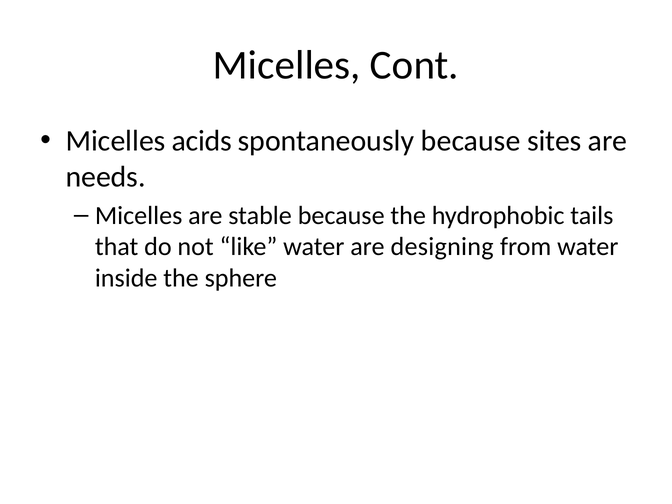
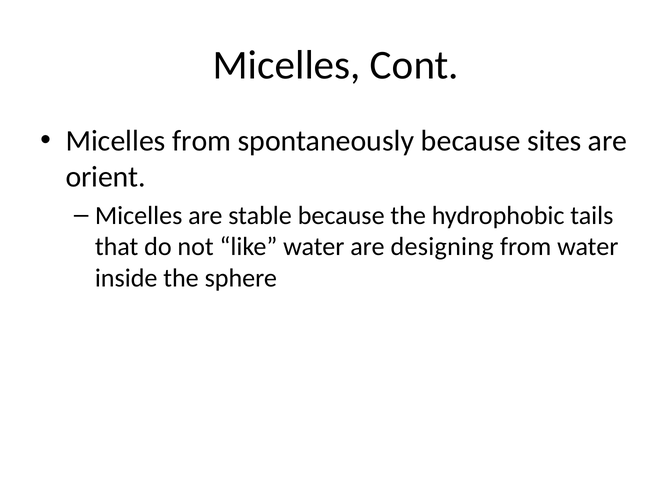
Micelles acids: acids -> from (202, 141)
needs: needs -> orient (106, 177)
